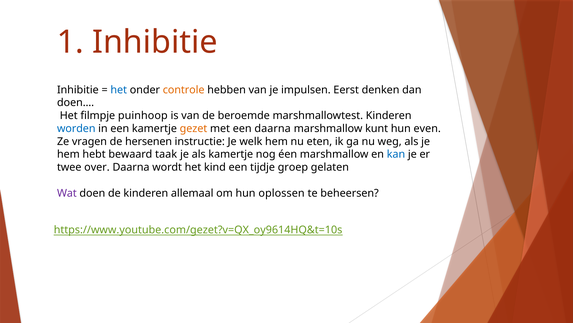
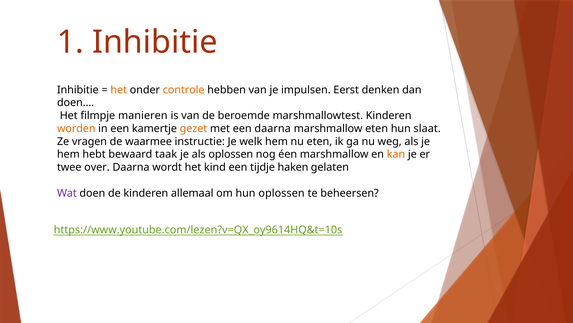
het colour: blue -> orange (119, 90)
puinhoop: puinhoop -> manieren (143, 115)
worden colour: blue -> orange (76, 128)
marshmallow kunt: kunt -> eten (377, 128)
even: even -> slaat (427, 128)
hersenen: hersenen -> waarmee (149, 141)
als kamertje: kamertje -> oplossen (231, 154)
kan colour: blue -> orange (396, 154)
groep: groep -> haken (293, 167)
https://www.youtube.com/gezet?v=QX_oy9614HQ&t=10s: https://www.youtube.com/gezet?v=QX_oy9614HQ&t=10s -> https://www.youtube.com/lezen?v=QX_oy9614HQ&t=10s (198, 230)
